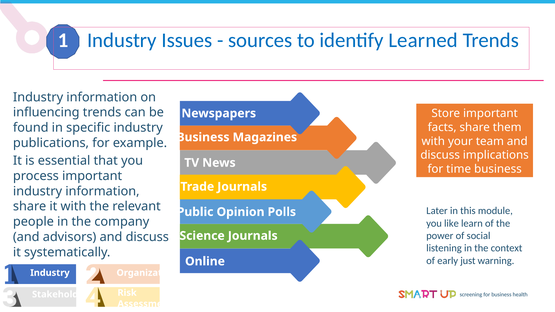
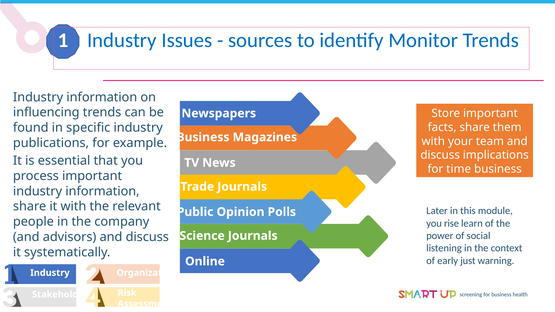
Learned: Learned -> Monitor (423, 40)
like: like -> rise (451, 223)
